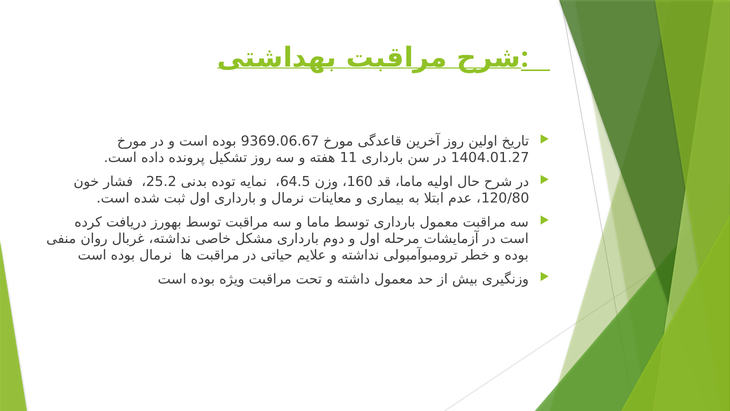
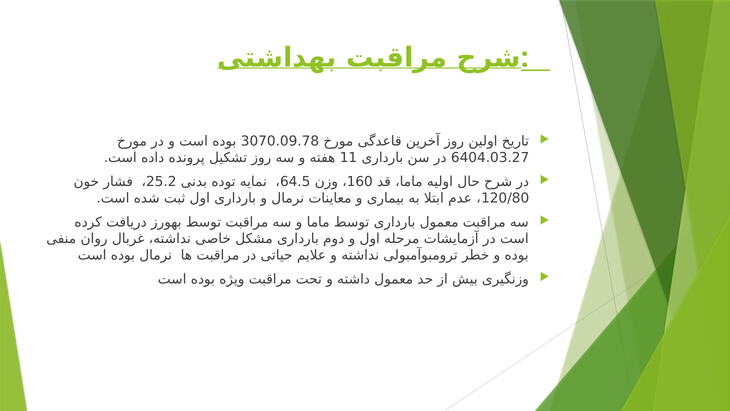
9369.06.67: 9369.06.67 -> 3070.09.78 (280, 141)
1404.01.27: 1404.01.27 -> 6404.03.27 (490, 158)
